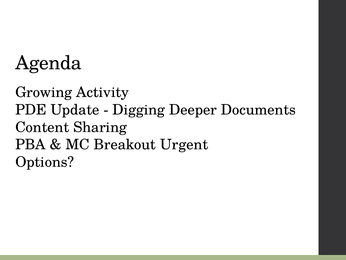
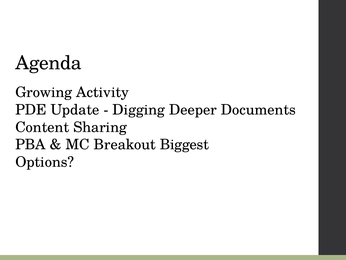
Urgent: Urgent -> Biggest (184, 144)
